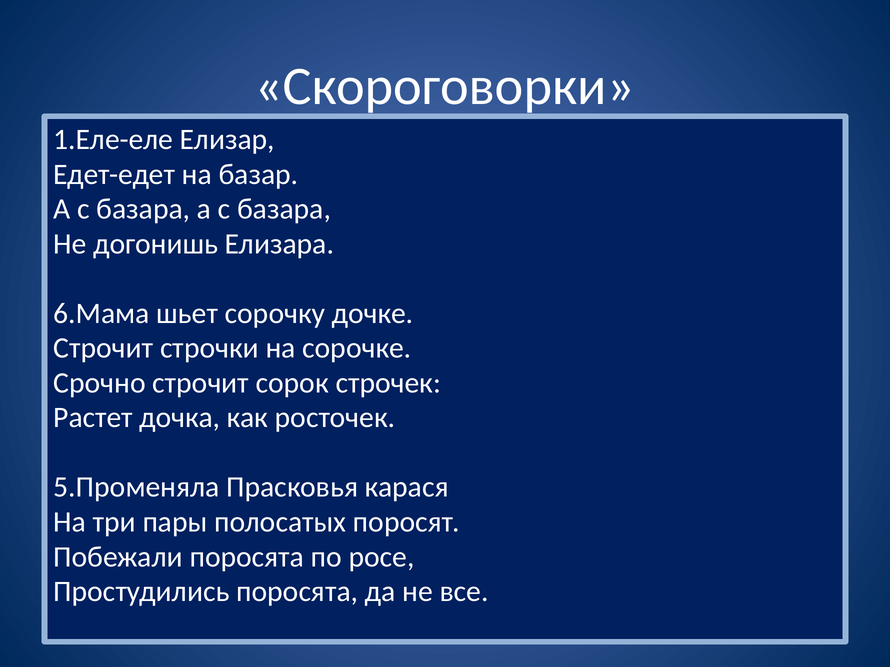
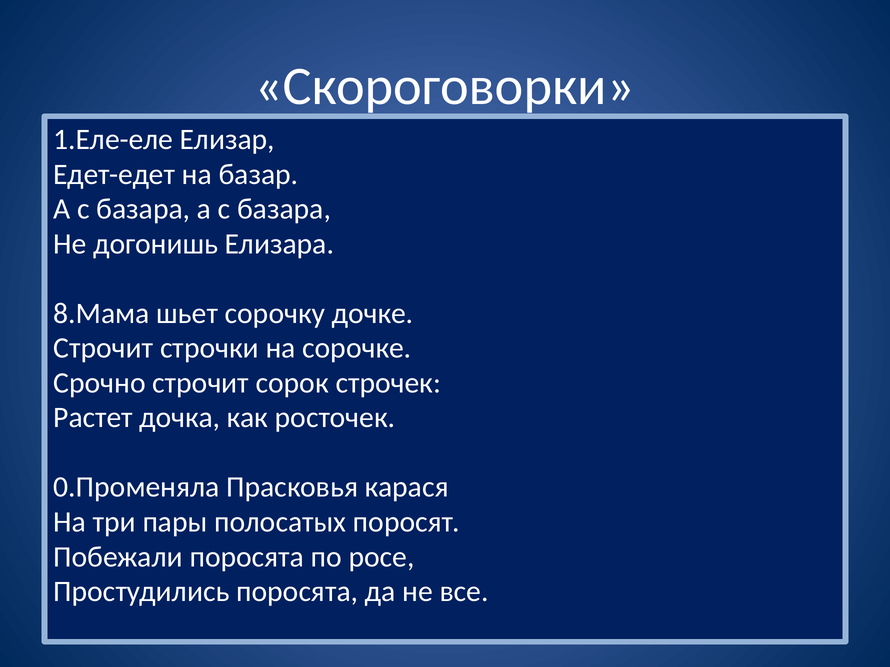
6.Мама: 6.Мама -> 8.Мама (102, 314)
5.Променяла: 5.Променяла -> 0.Променяла (136, 488)
